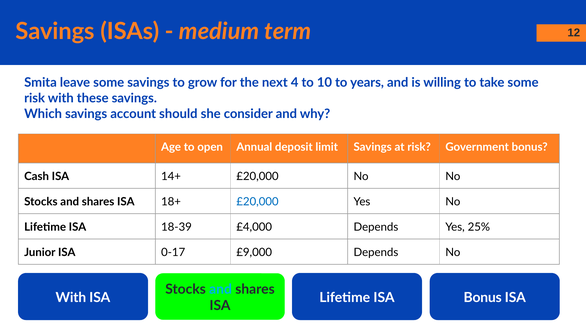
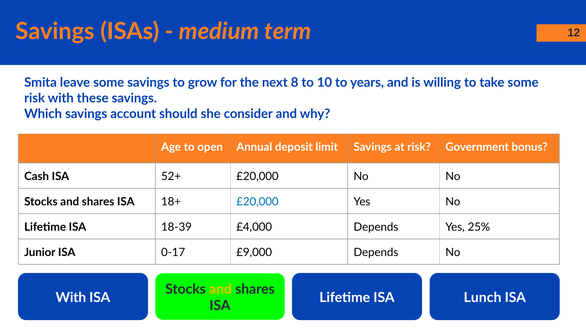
4: 4 -> 8 (295, 83)
14+: 14+ -> 52+ (171, 177)
and colour: light blue -> yellow (221, 290)
ISA Bonus: Bonus -> Lunch (482, 298)
